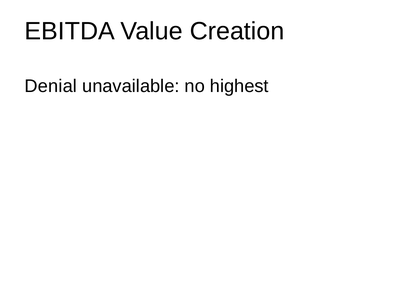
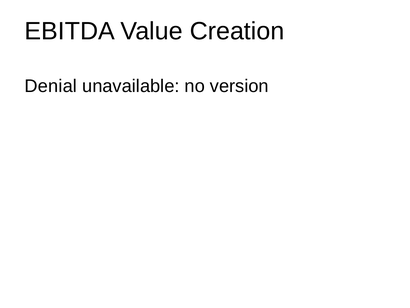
highest: highest -> version (239, 86)
